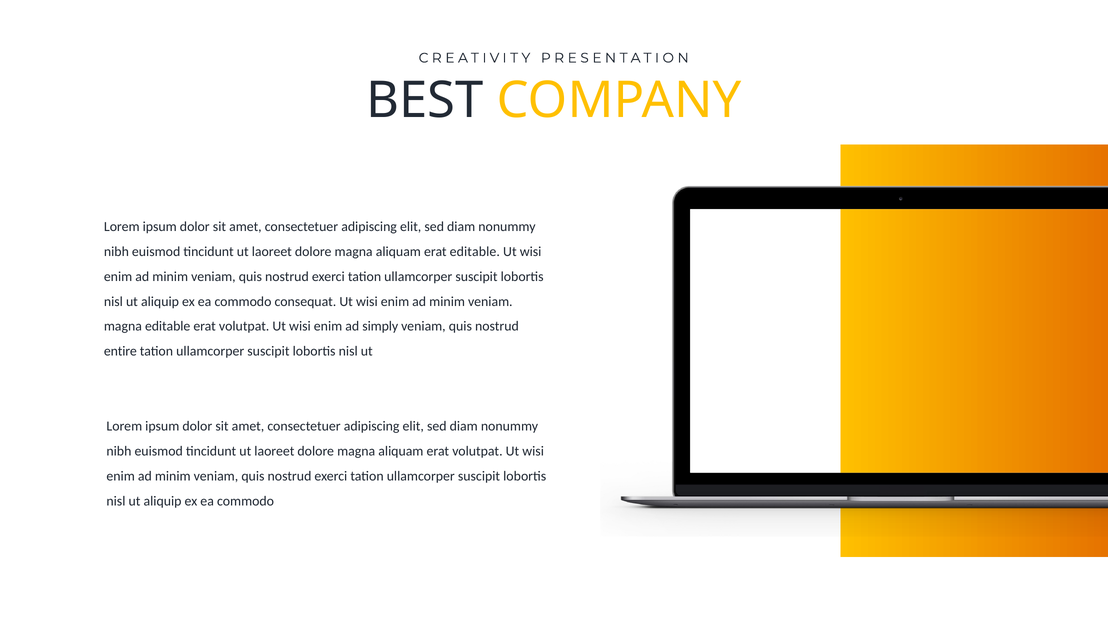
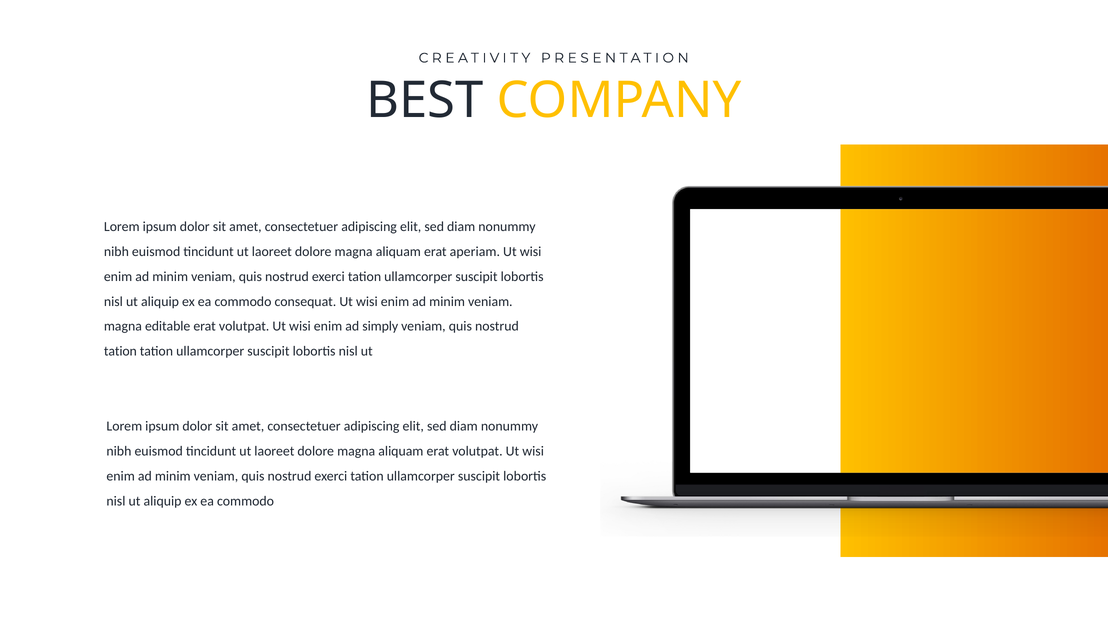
erat editable: editable -> aperiam (475, 252)
entire: entire -> tation (120, 351)
